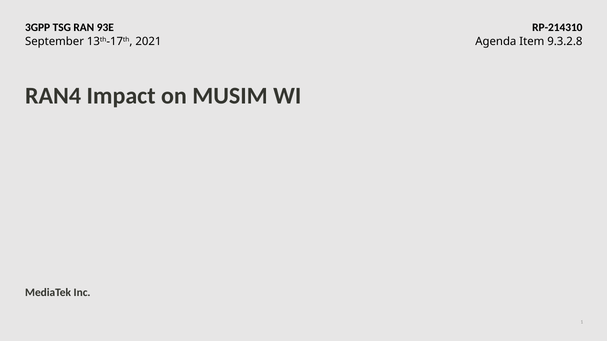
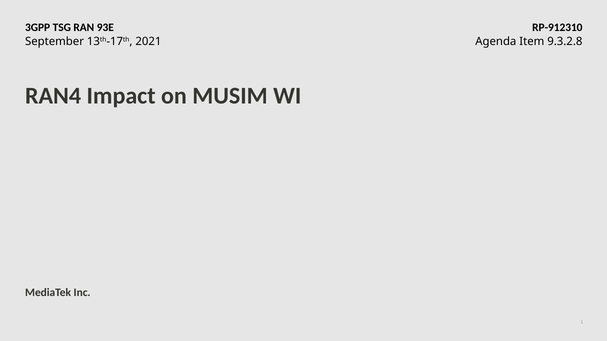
RP-214310: RP-214310 -> RP-912310 (557, 28)
